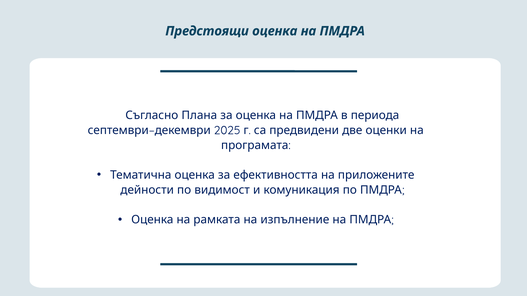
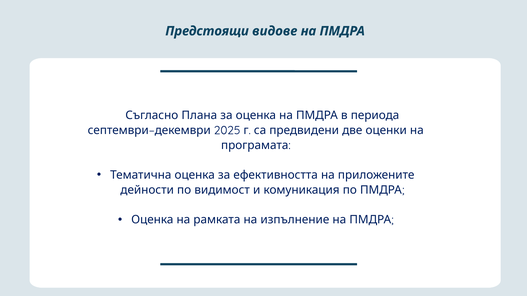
Предстоящи оценка: оценка -> видове (275, 31)
